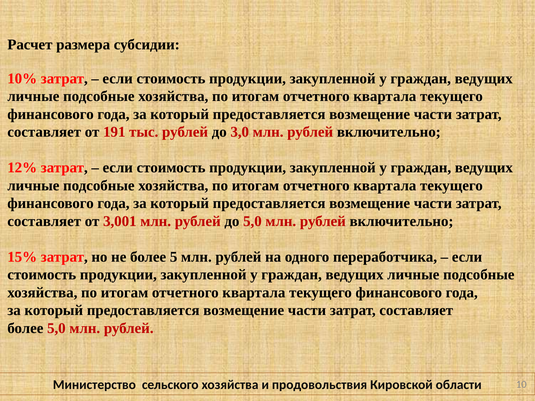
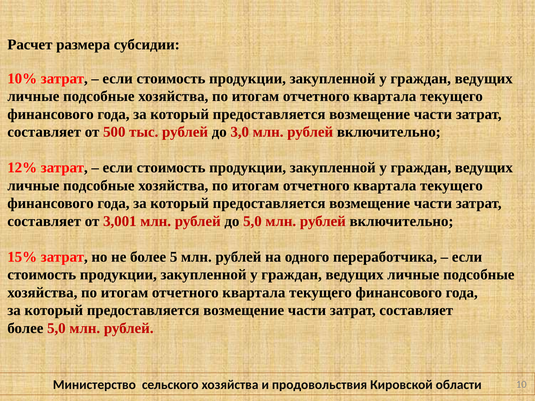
191: 191 -> 500 (114, 132)
